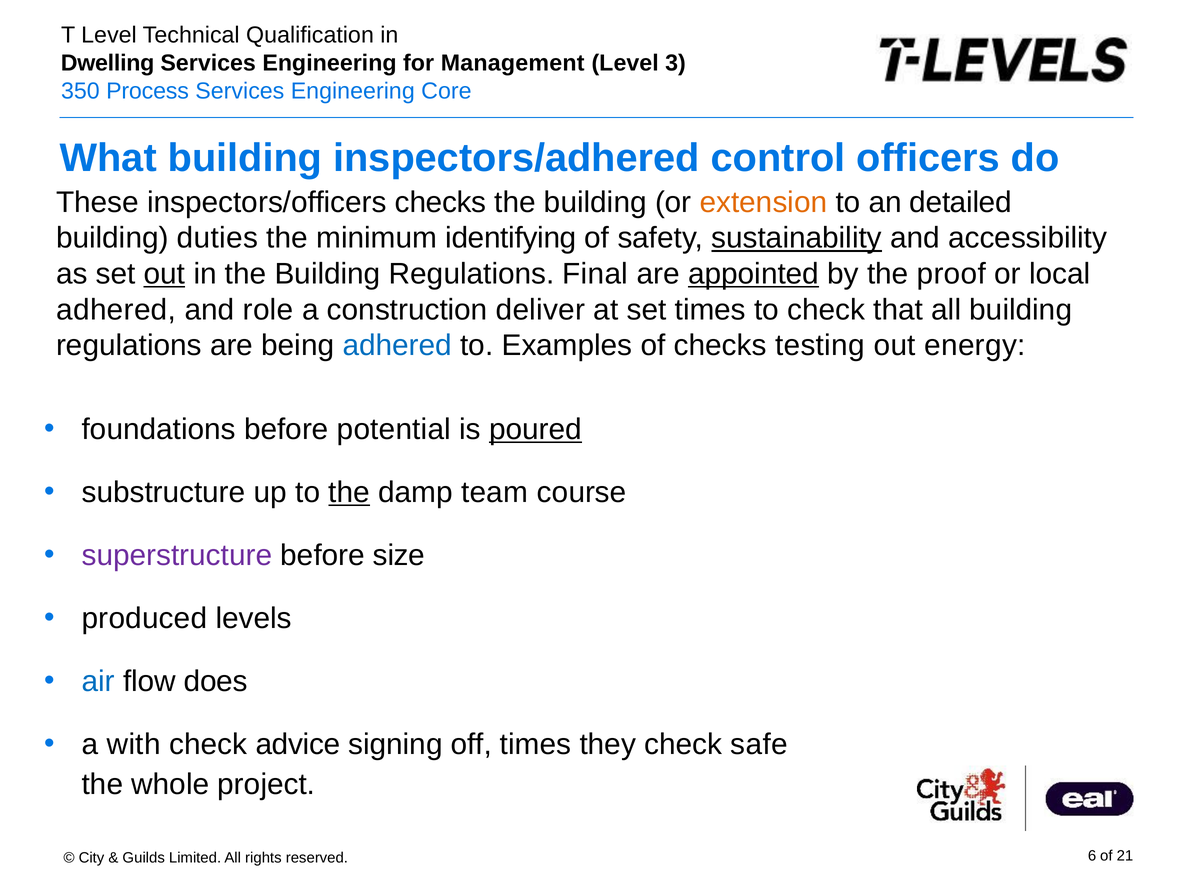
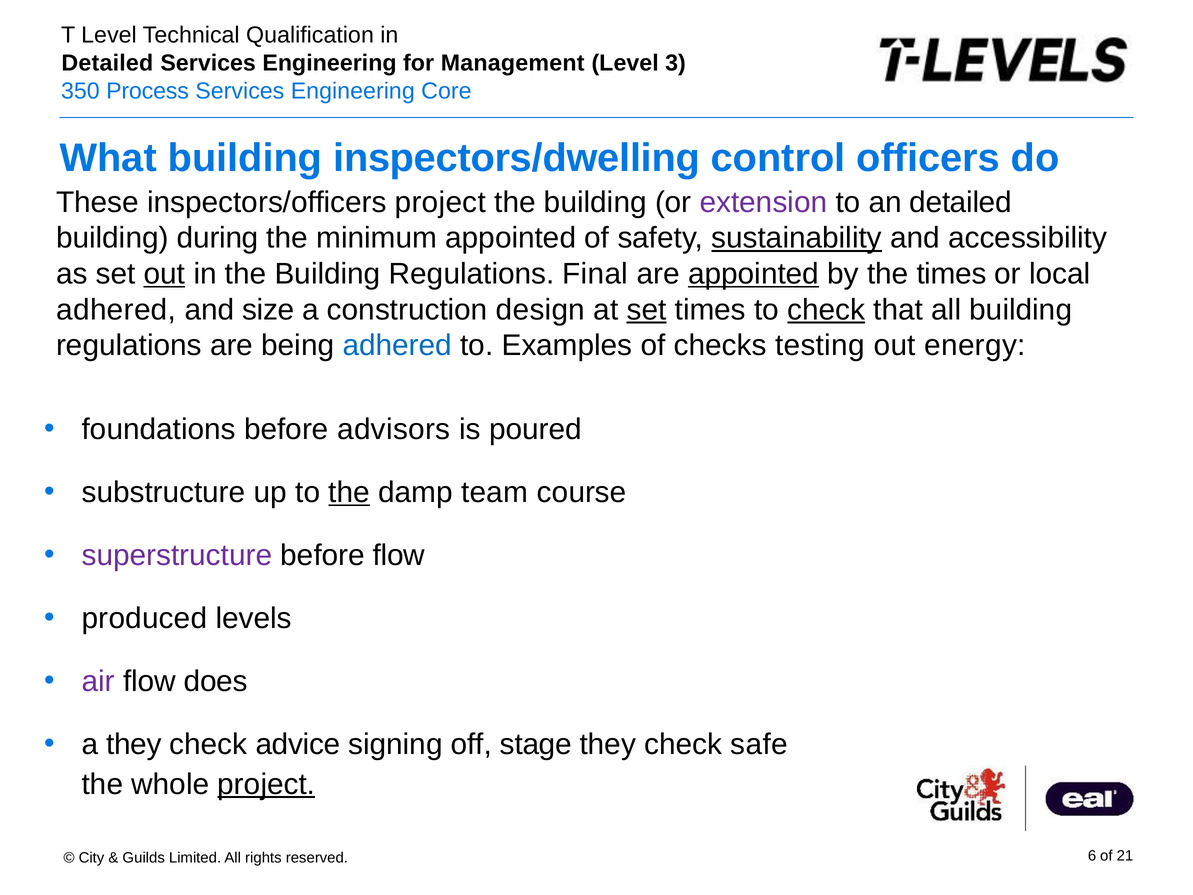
Dwelling: Dwelling -> Detailed (107, 63)
inspectors/adhered: inspectors/adhered -> inspectors/dwelling (517, 158)
inspectors/officers checks: checks -> project (440, 202)
extension colour: orange -> purple (763, 202)
duties: duties -> during (218, 238)
minimum identifying: identifying -> appointed (511, 238)
the proof: proof -> times (952, 274)
role: role -> size (268, 310)
deliver: deliver -> design (540, 310)
set underline: none -> present (647, 310)
check underline: none -> present (826, 310)
potential: potential -> advisors (394, 429)
poured underline: present -> none (535, 429)
before size: size -> flow (399, 555)
air colour: blue -> purple (98, 681)
a with: with -> they (134, 744)
off times: times -> stage (536, 744)
project underline: none -> present (266, 784)
